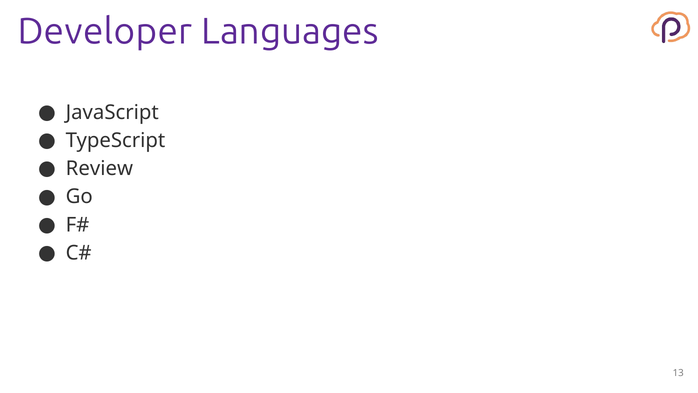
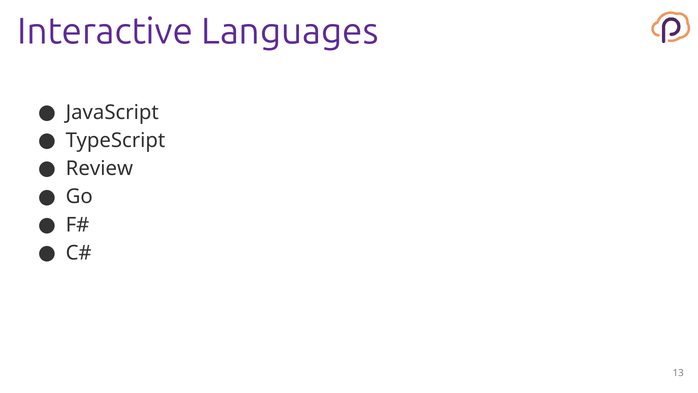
Developer: Developer -> Interactive (105, 32)
